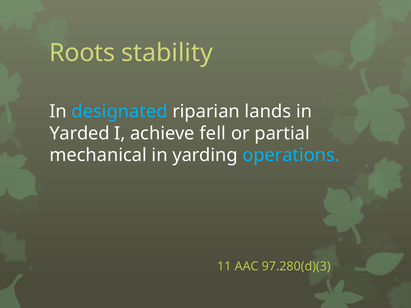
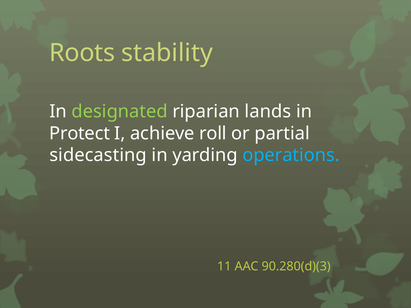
designated colour: light blue -> light green (120, 111)
Yarded: Yarded -> Protect (80, 133)
fell: fell -> roll (213, 133)
mechanical: mechanical -> sidecasting (98, 155)
97.280(d)(3: 97.280(d)(3 -> 90.280(d)(3 (296, 266)
